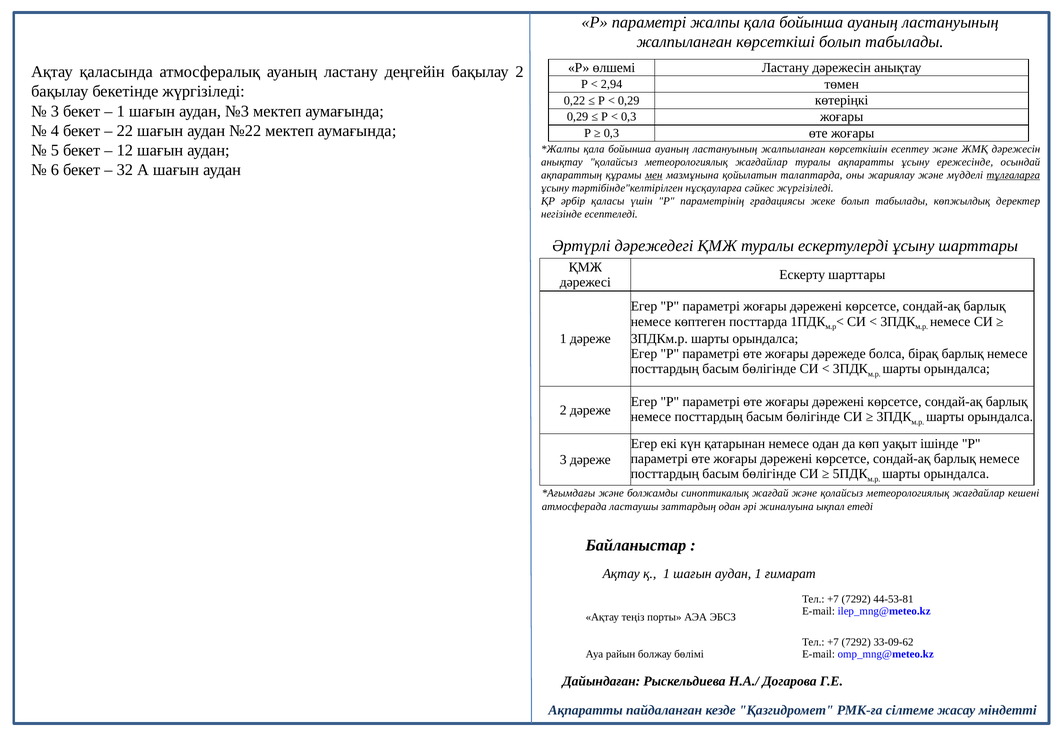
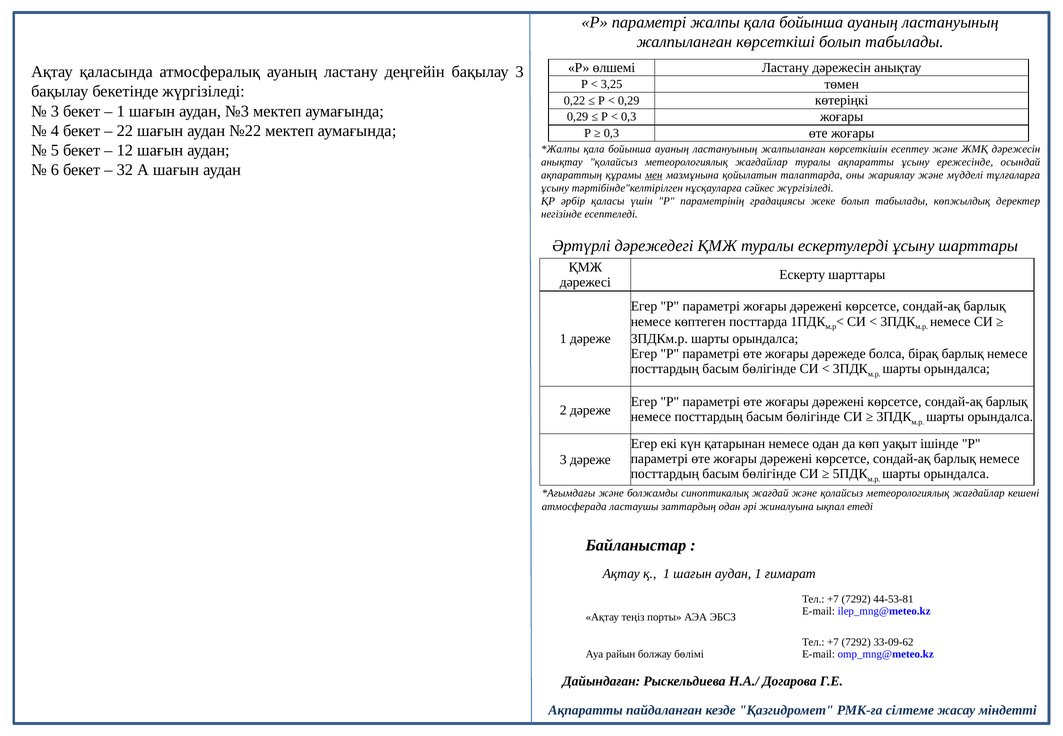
бақылау 2: 2 -> 3 (519, 72)
2,94: 2,94 -> 3,25 (612, 84)
тұлғаларға underline: present -> none (1013, 175)
